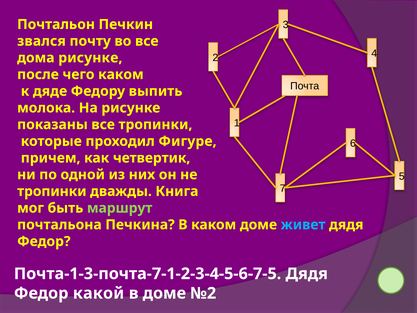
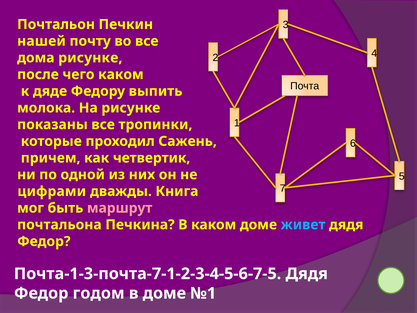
звался: звался -> нашей (41, 41)
Фигуре: Фигуре -> Сажень (188, 141)
тропинки: тропинки -> цифрами (52, 191)
маршрут colour: light green -> pink (120, 208)
какой: какой -> годом (99, 293)
№2: №2 -> №1 (203, 293)
